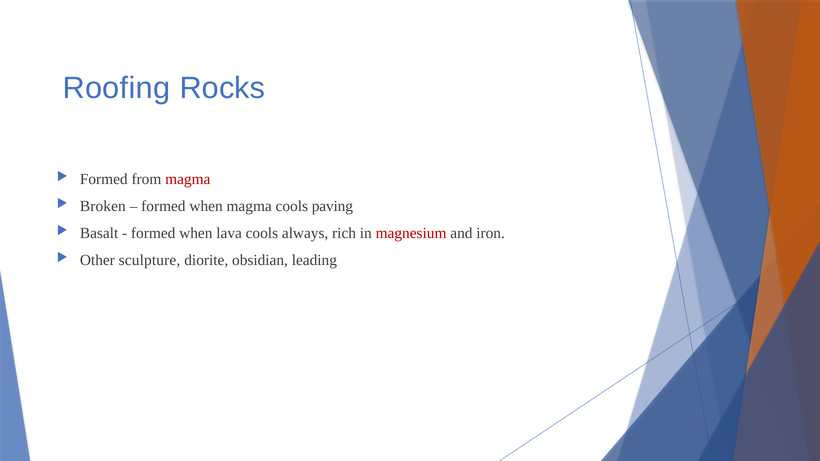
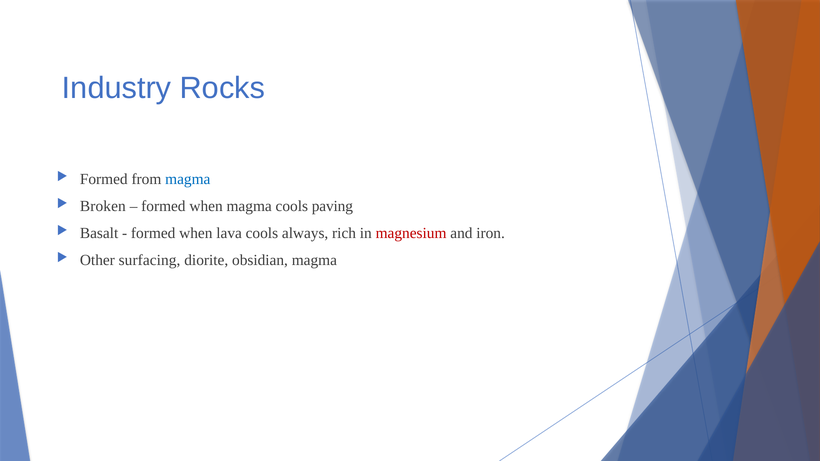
Roofing: Roofing -> Industry (117, 88)
magma colour: red -> blue (188, 179)
sculpture: sculpture -> surfacing (150, 260)
obsidian leading: leading -> magma (314, 260)
